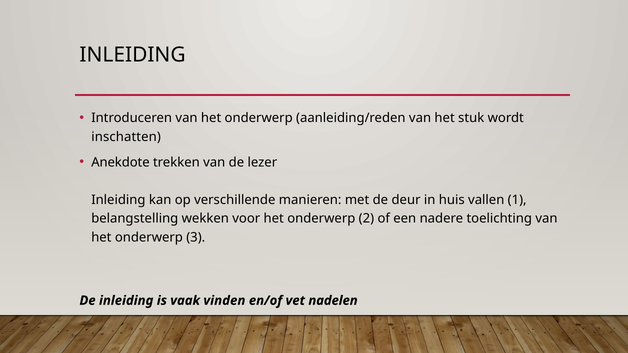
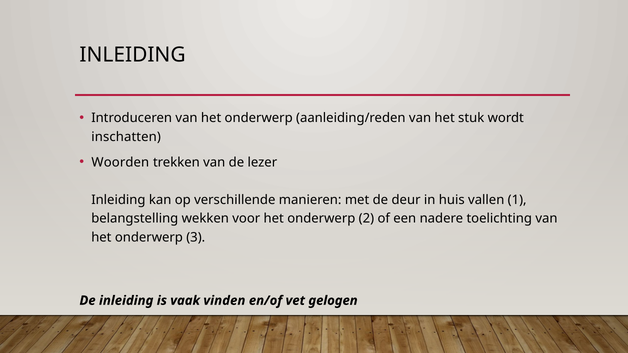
Anekdote: Anekdote -> Woorden (120, 162)
nadelen: nadelen -> gelogen (333, 301)
